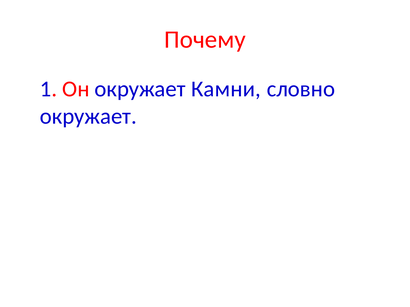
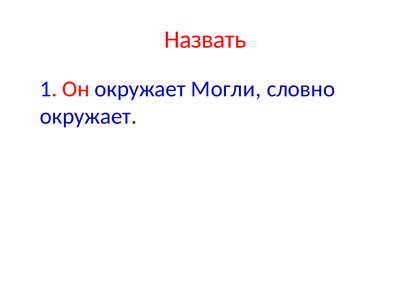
Почему: Почему -> Назвать (205, 40)
Камни: Камни -> Могли (226, 89)
